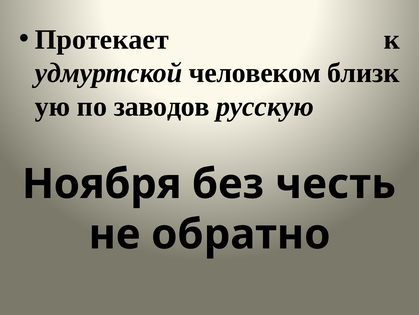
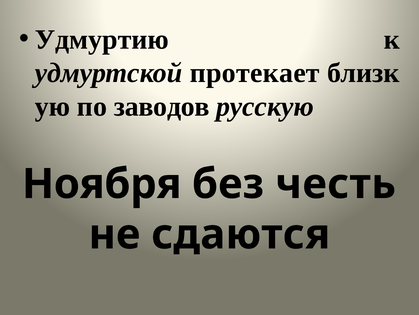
Протекает: Протекает -> Удмуртию (102, 39)
человеком: человеком -> протекает (255, 73)
обратно: обратно -> сдаются (241, 234)
